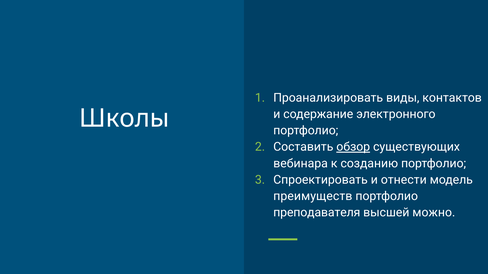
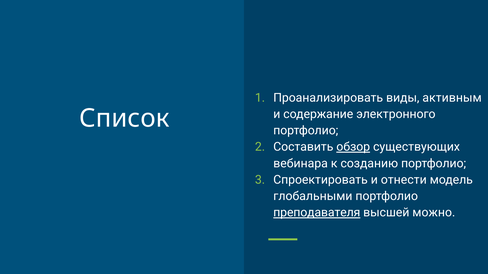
контактов: контактов -> активным (452, 98)
Школы: Школы -> Список (124, 119)
преимуществ: преимуществ -> глобальными (313, 197)
преподавателя underline: none -> present (317, 213)
